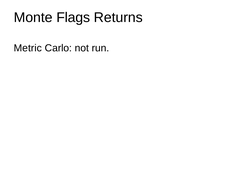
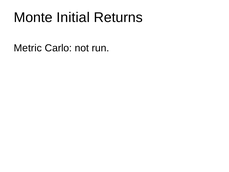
Flags: Flags -> Initial (73, 17)
